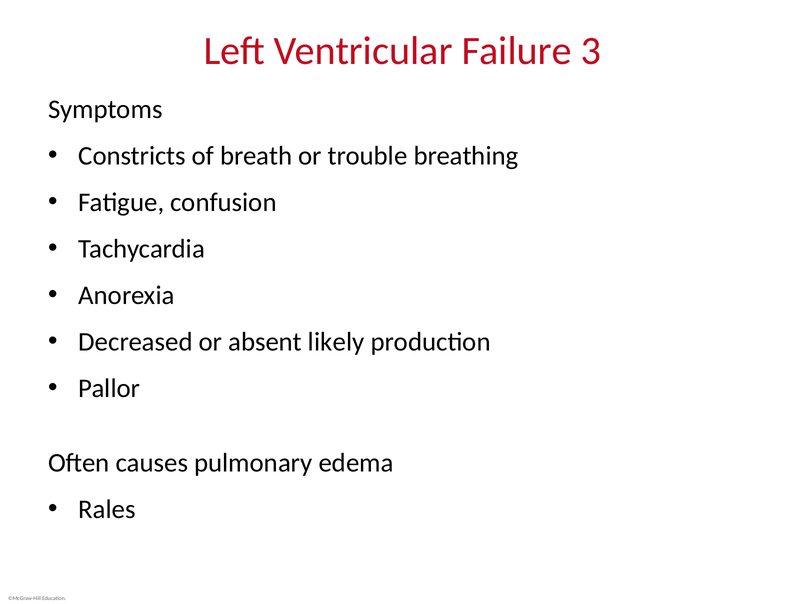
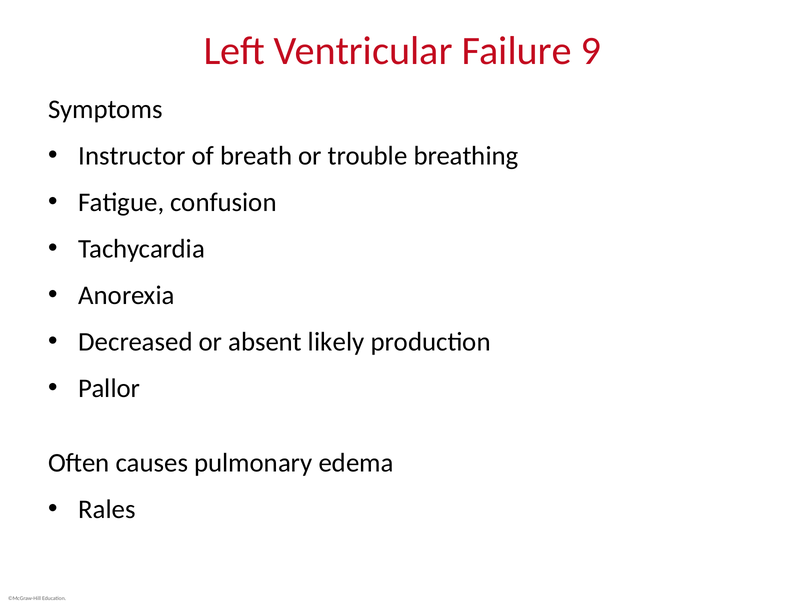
3: 3 -> 9 (591, 51)
Constricts: Constricts -> Instructor (132, 156)
